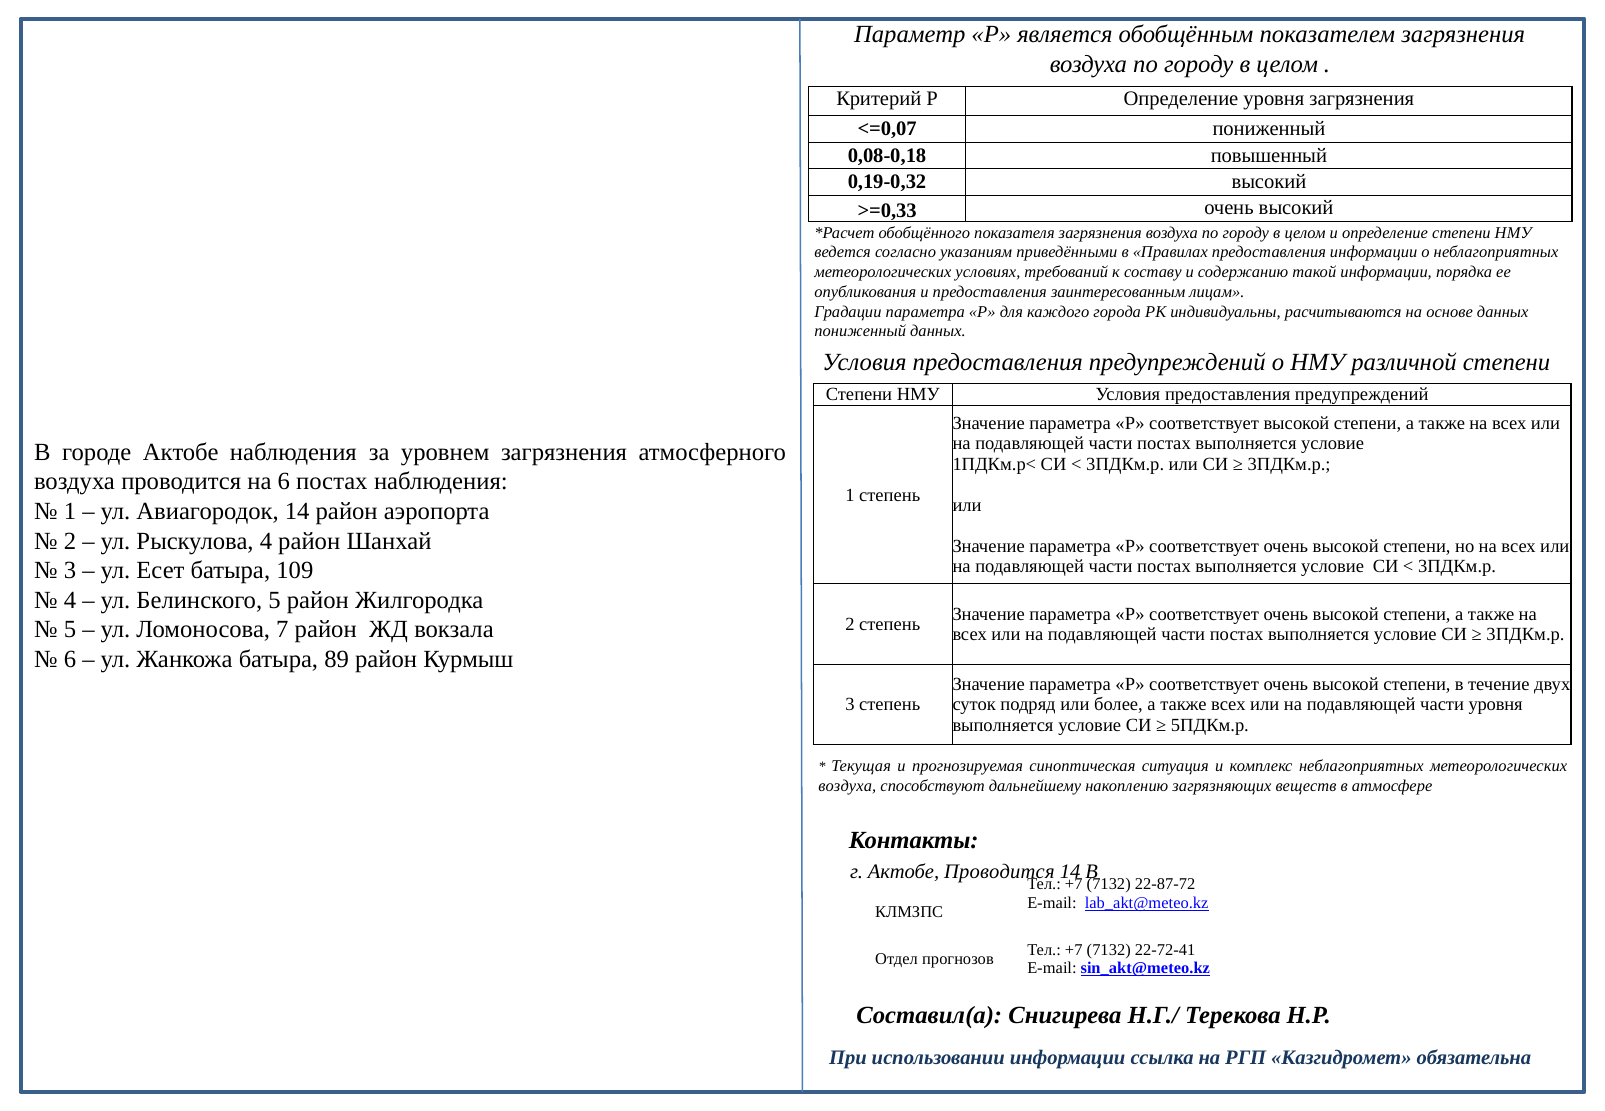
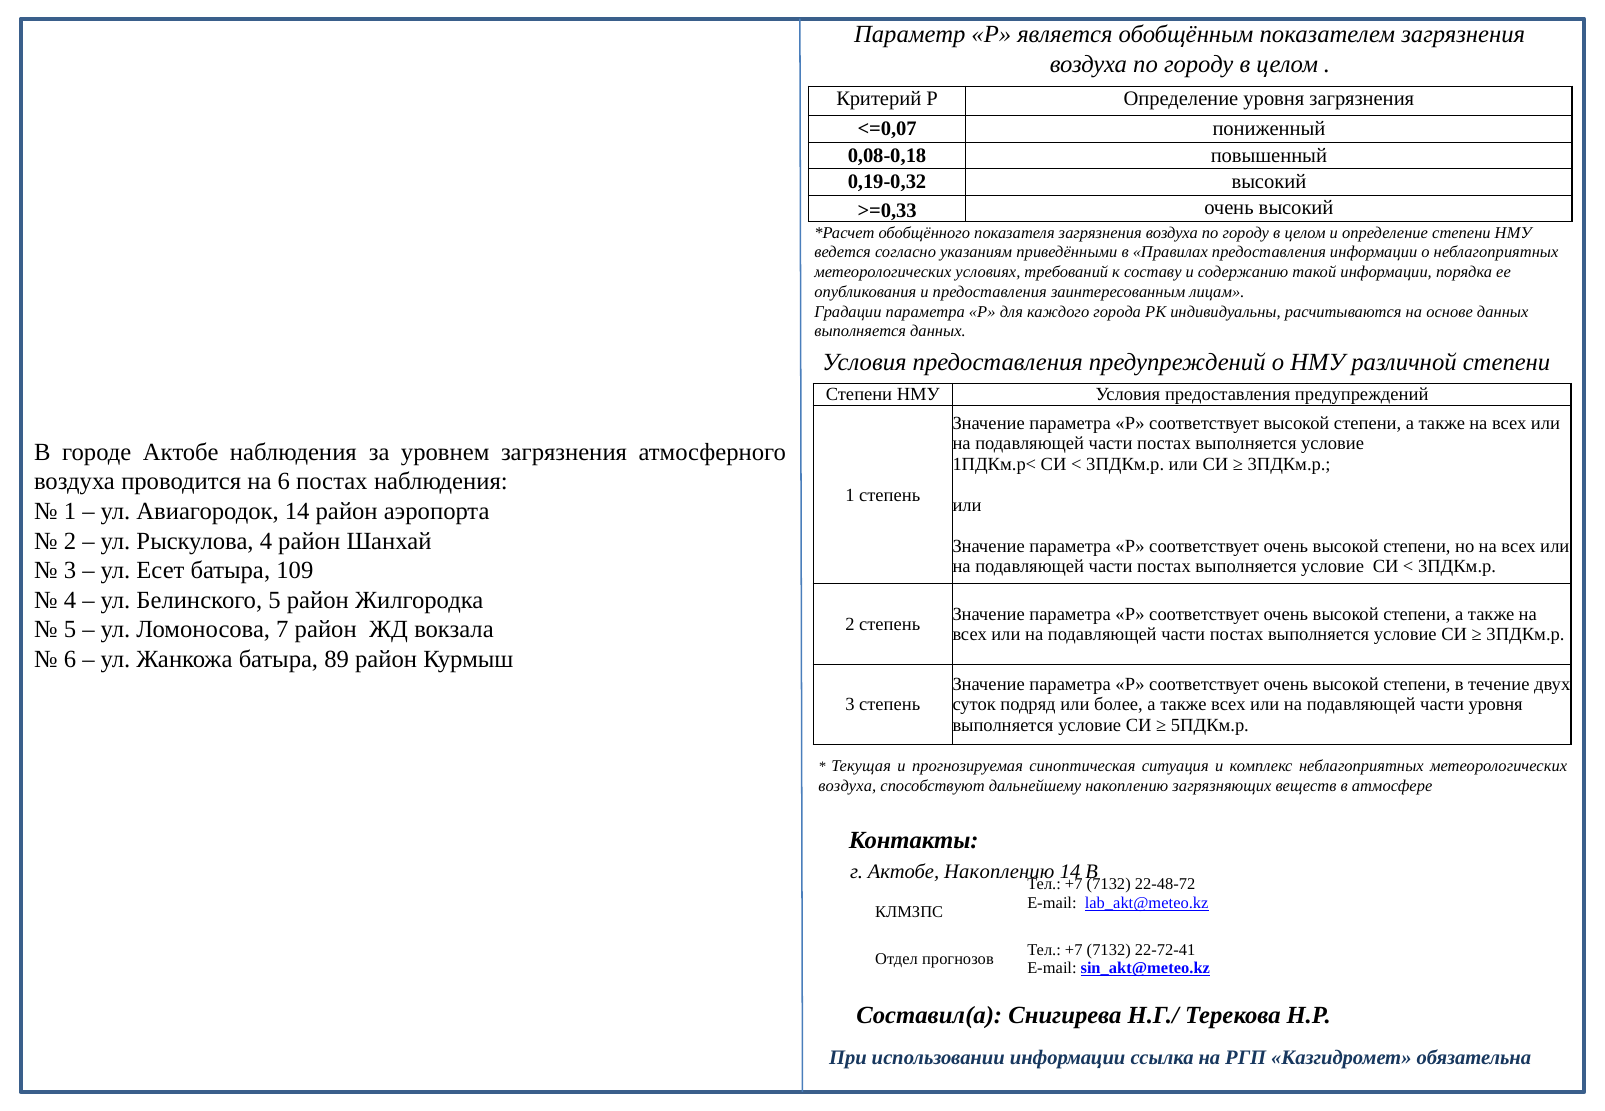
пониженный: пониженный -> выполняется (860, 331)
Актобе Проводится: Проводится -> Накоплению (999, 872)
22-87-72: 22-87-72 -> 22-48-72 (1165, 885)
